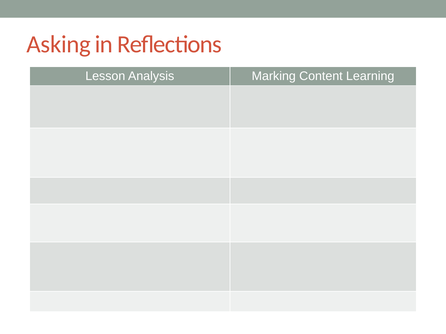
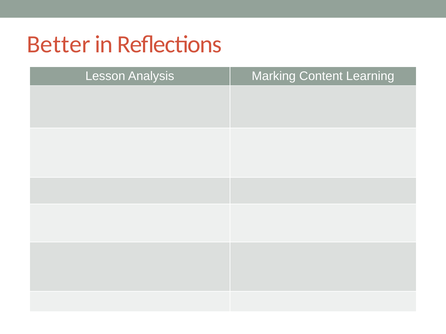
Asking: Asking -> Better (59, 44)
